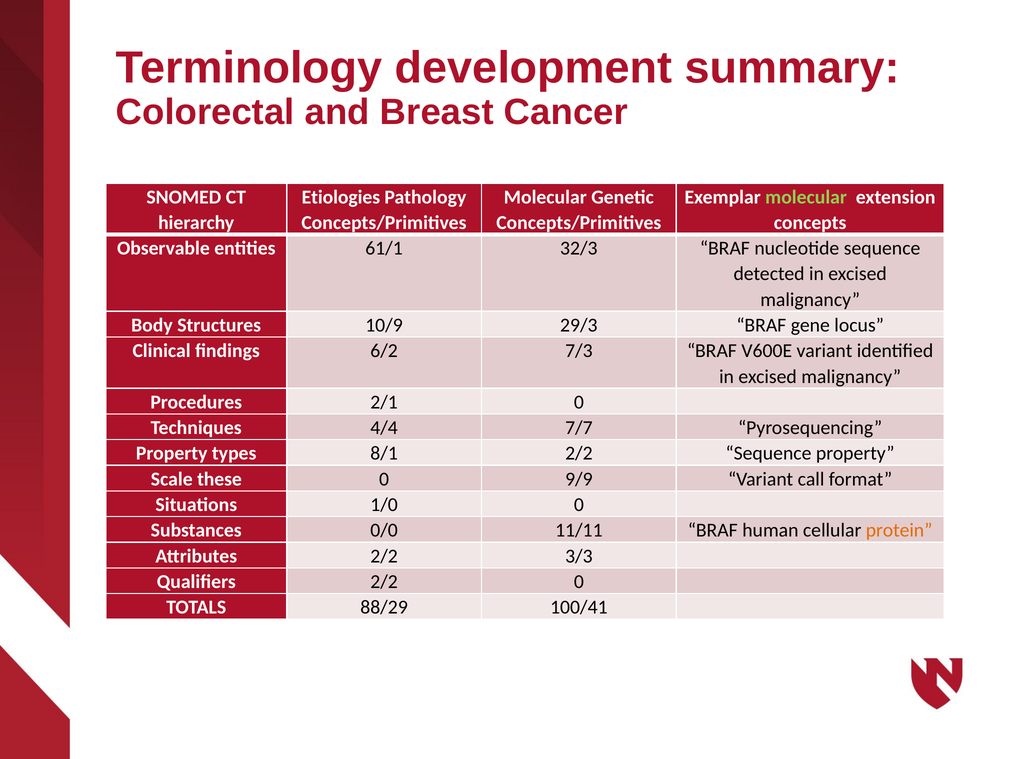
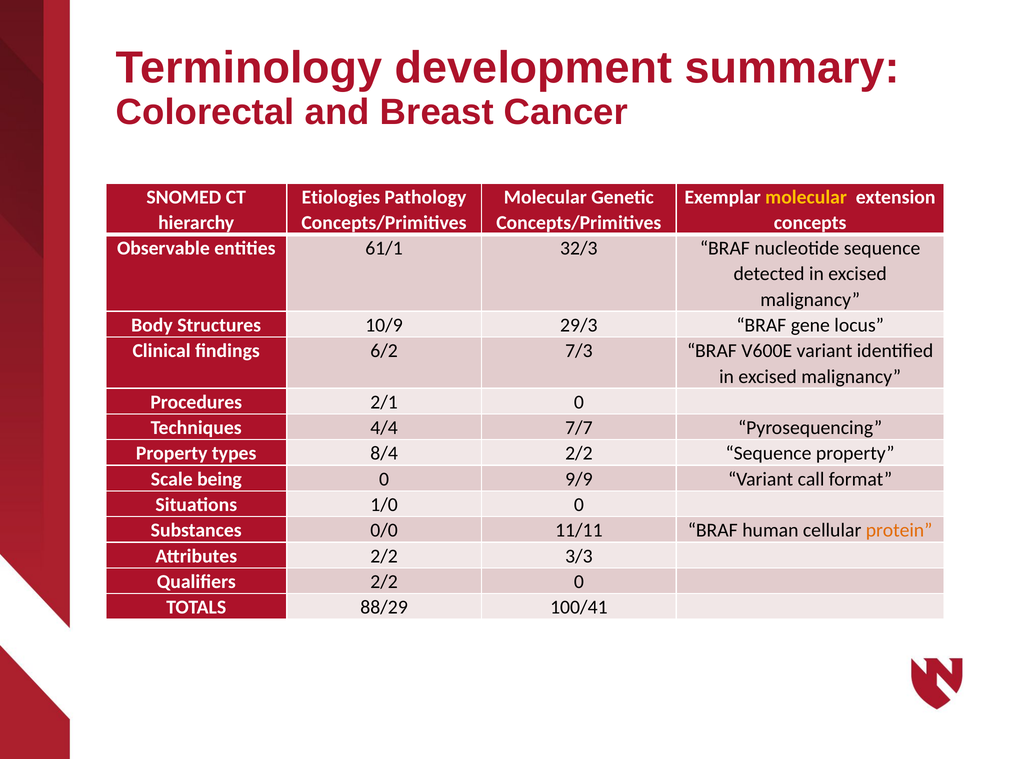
molecular colour: light green -> yellow (806, 197)
8/1: 8/1 -> 8/4 (384, 453)
these: these -> being (219, 479)
